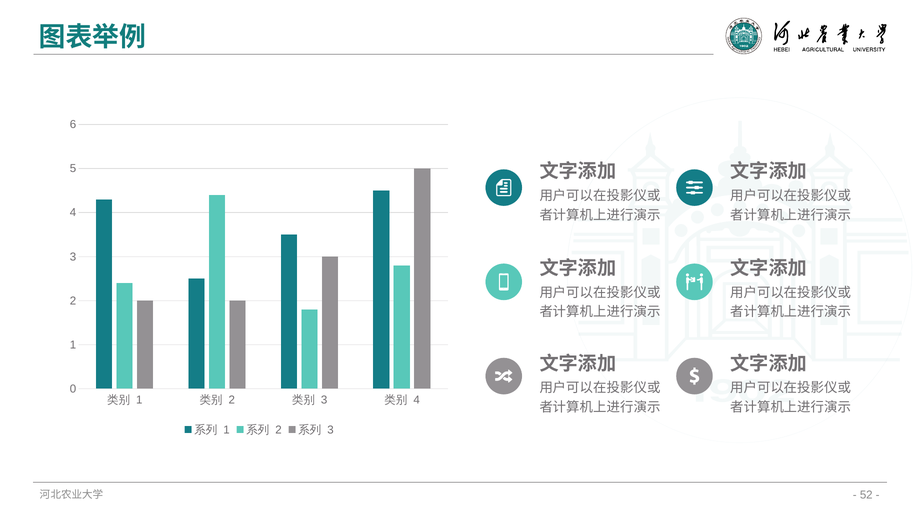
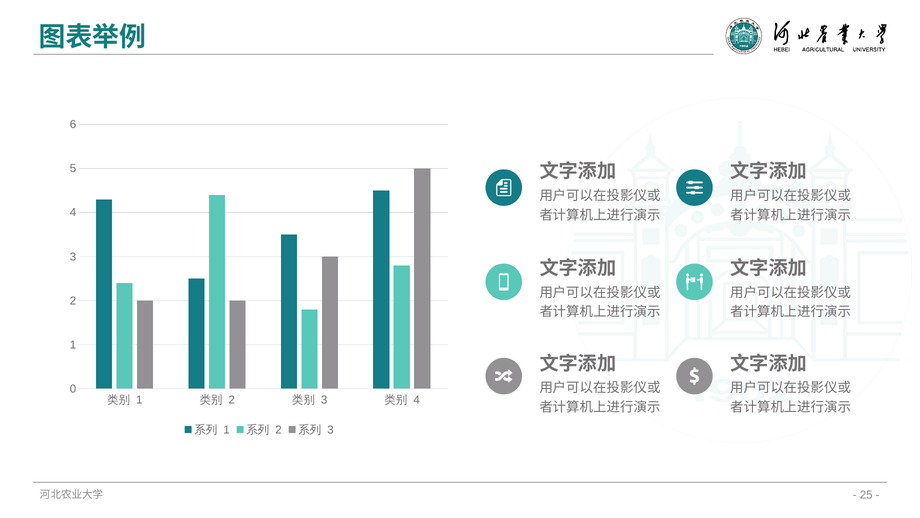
52: 52 -> 25 (866, 494)
